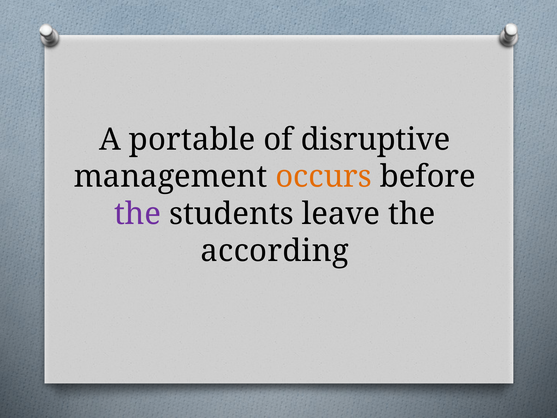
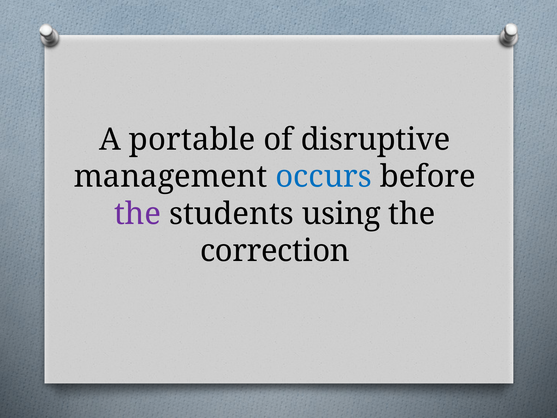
occurs colour: orange -> blue (324, 177)
leave: leave -> using (341, 214)
according: according -> correction (275, 251)
